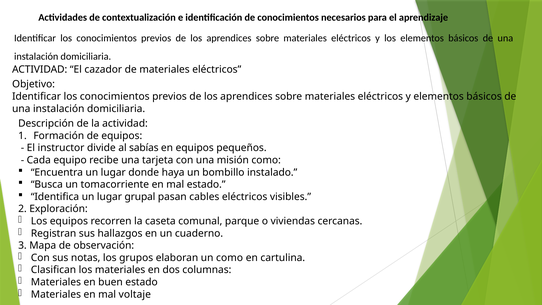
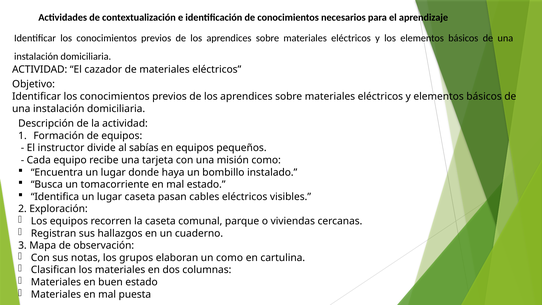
lugar grupal: grupal -> caseta (140, 197)
voltaje: voltaje -> puesta (135, 294)
